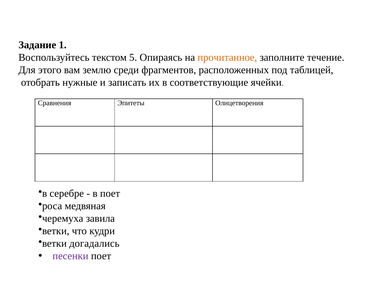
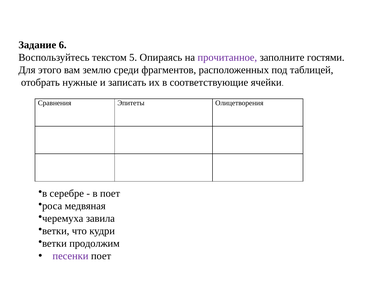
1: 1 -> 6 (63, 45)
прочитанное colour: orange -> purple (227, 57)
течение: течение -> гостями (326, 57)
догадались: догадались -> продолжим (95, 243)
